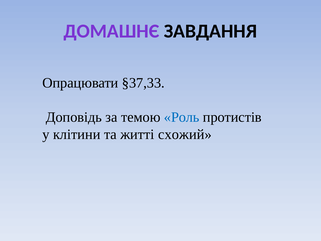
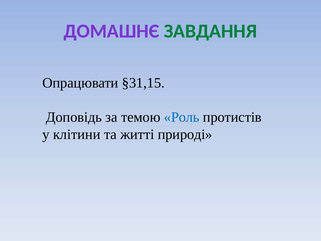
ЗАВДАННЯ colour: black -> green (210, 31)
§37,33: §37,33 -> §31,15 (143, 83)
схожий: схожий -> природі (185, 134)
